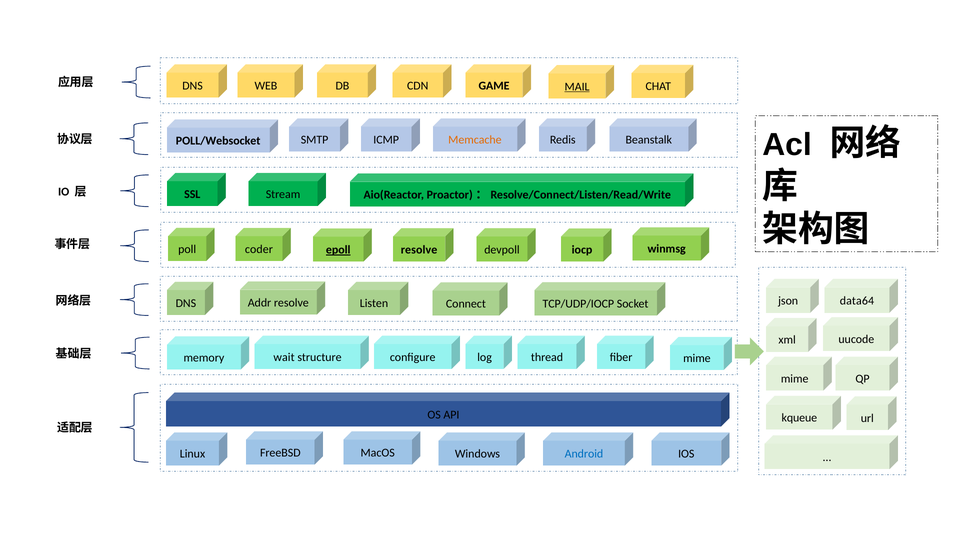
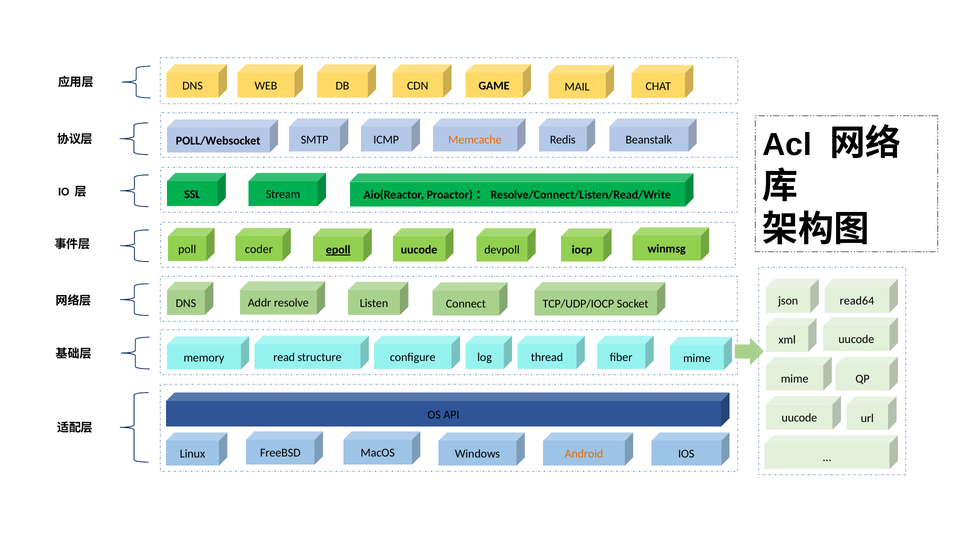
MAIL underline: present -> none (577, 87)
resolve: resolve -> uucode (419, 250)
data64: data64 -> read64 (857, 301)
wait: wait -> read (284, 357)
kqueue: kqueue -> uucode (799, 418)
Android colour: blue -> orange (584, 454)
